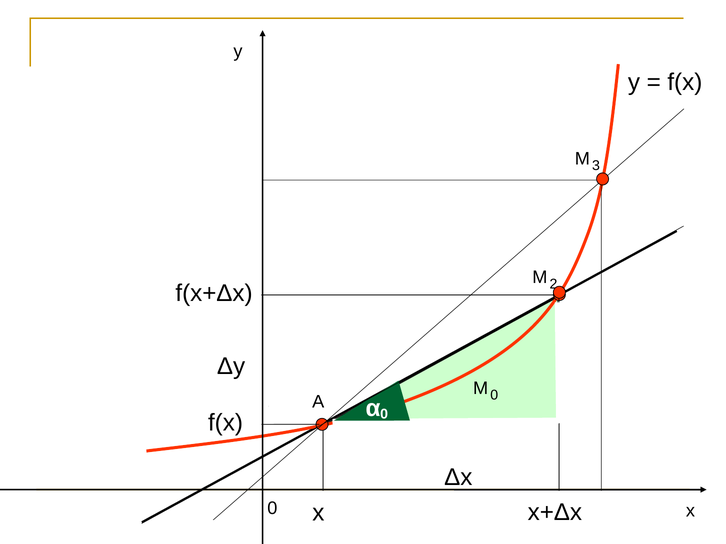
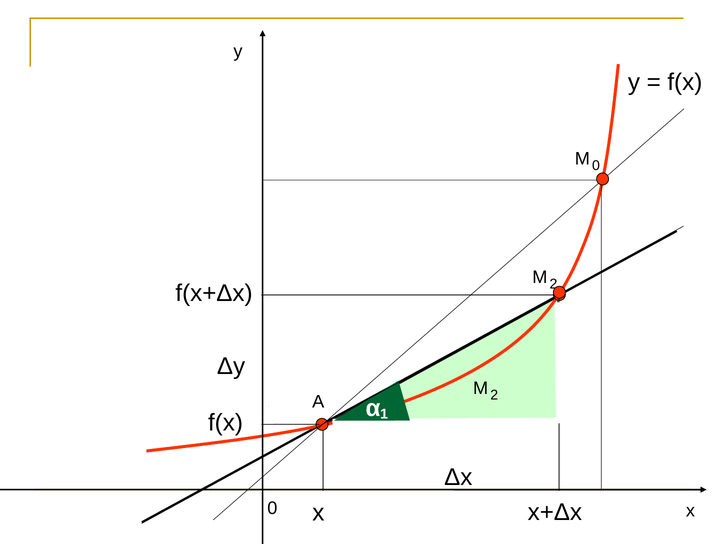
М 3: 3 -> 0 (596, 166)
0: 0 -> 2 (494, 396)
α 0: 0 -> 1 (384, 415)
